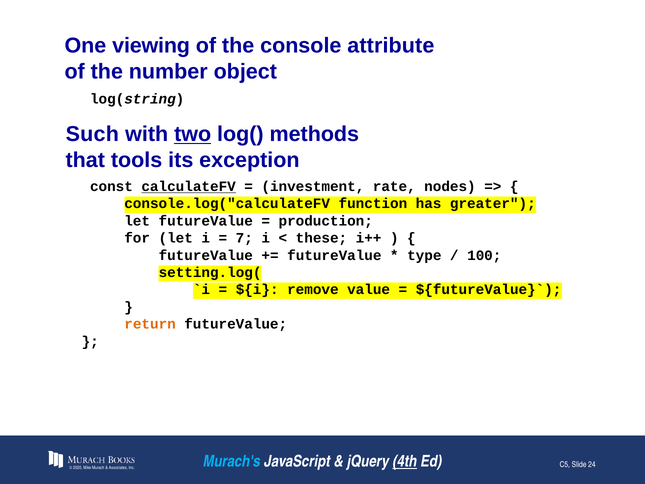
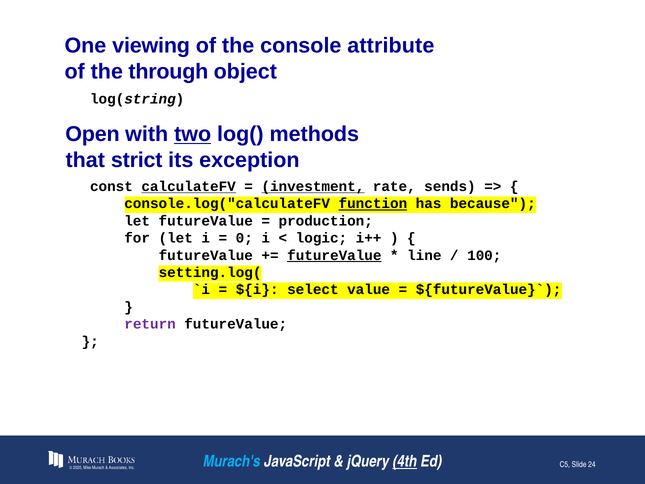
number: number -> through (168, 71)
Such: Such -> Open (93, 134)
tools: tools -> strict (137, 160)
investment underline: none -> present (313, 186)
nodes: nodes -> sends (450, 186)
function underline: none -> present (373, 204)
greater: greater -> because (493, 204)
7: 7 -> 0 (244, 238)
these: these -> logic (321, 238)
futureValue underline: none -> present (334, 255)
type: type -> line (424, 255)
remove: remove -> select (313, 290)
return colour: orange -> purple (150, 324)
